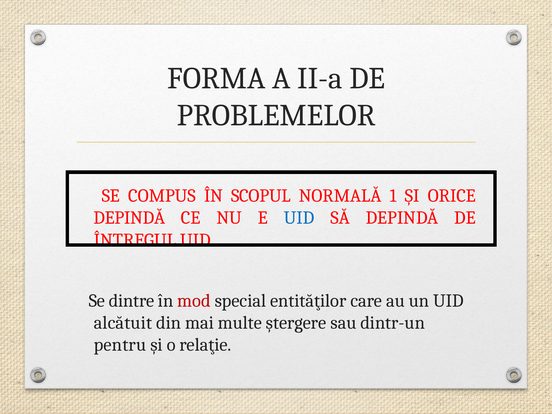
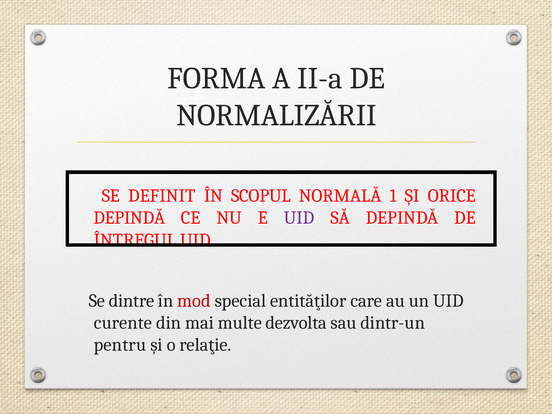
PROBLEMELOR: PROBLEMELOR -> NORMALIZĂRII (276, 115)
COMPUS: COMPUS -> DEFINIT (162, 196)
UID colour: blue -> purple (299, 218)
alcătuit: alcătuit -> curente (123, 323)
ştergere: ştergere -> dezvolta (296, 323)
